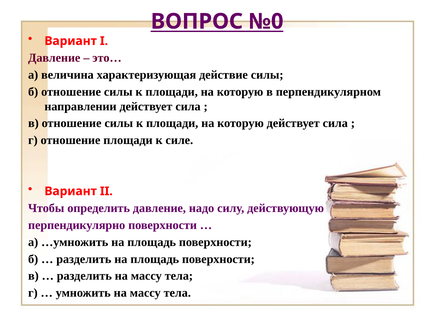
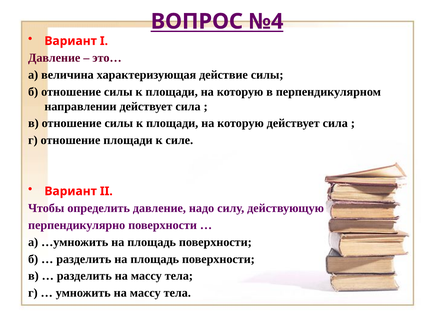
№0: №0 -> №4 (266, 21)
